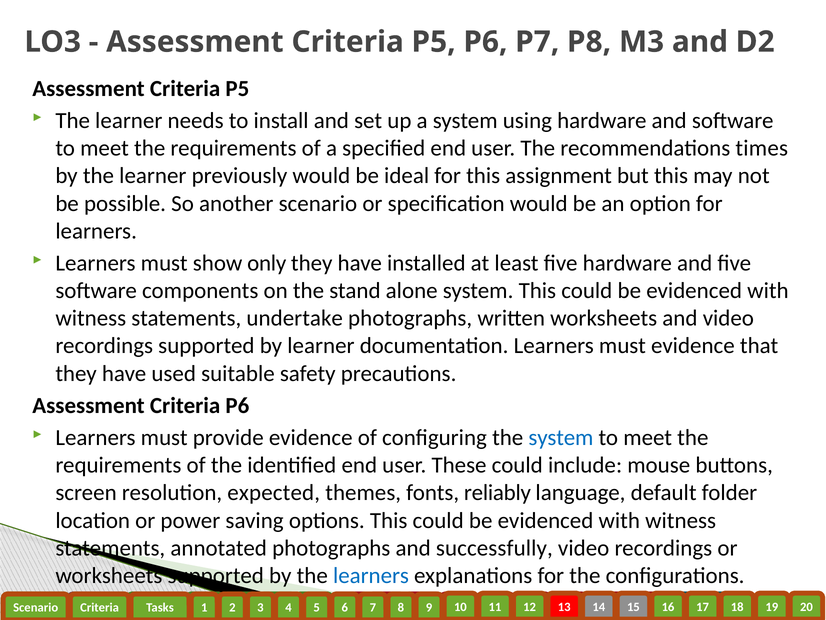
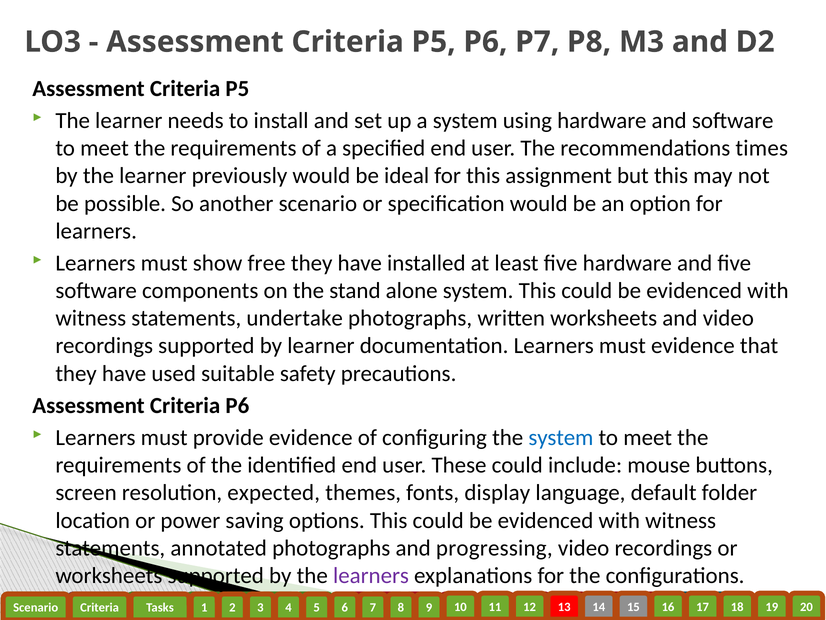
only: only -> free (267, 263)
reliably: reliably -> display (497, 492)
successfully: successfully -> progressing (494, 548)
learners colour: blue -> purple (371, 575)
